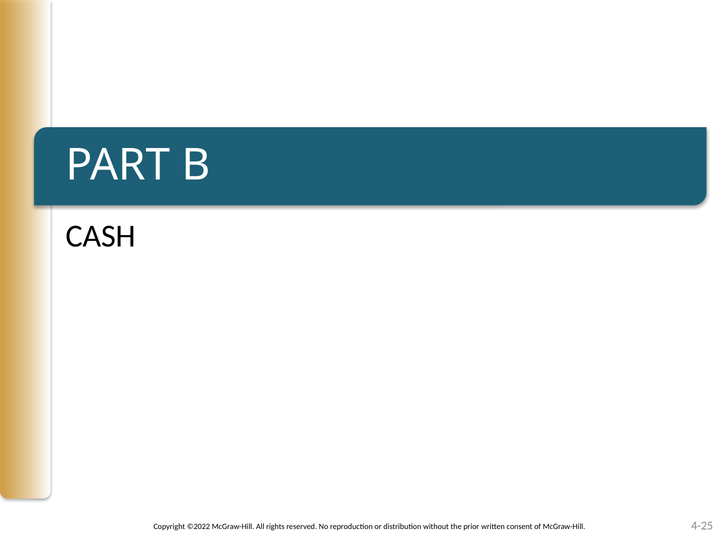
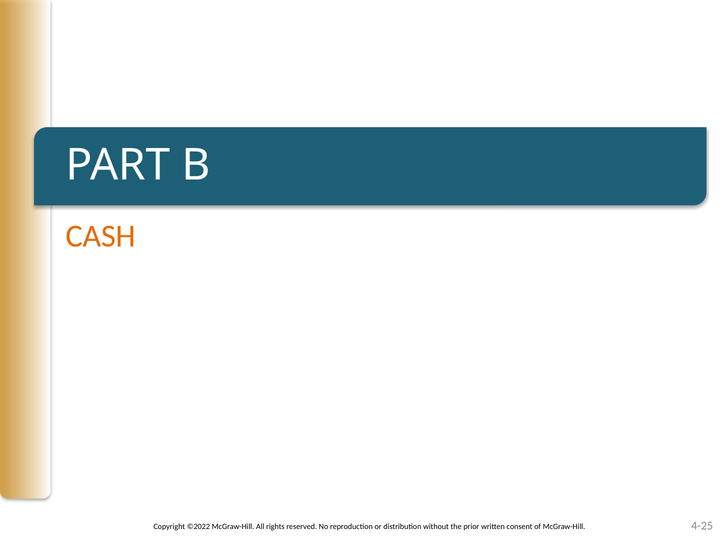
CASH colour: black -> orange (101, 236)
